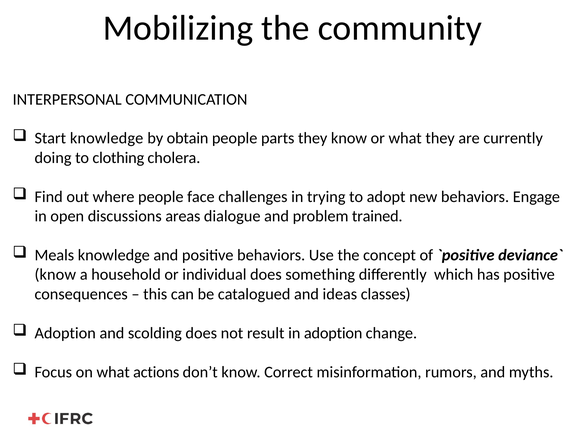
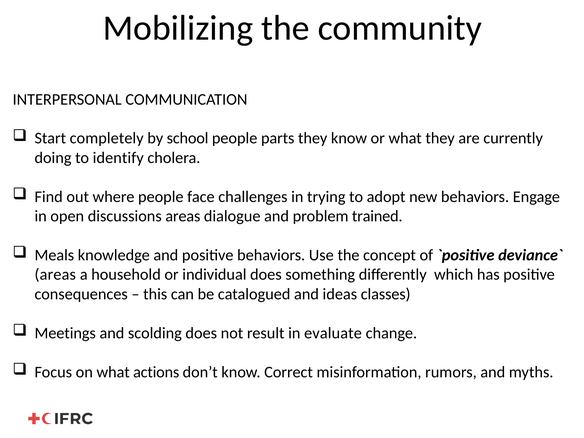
Start knowledge: knowledge -> completely (107, 138)
obtain: obtain -> school (188, 138)
clothing: clothing -> identify (118, 158)
know: know -> areas (55, 275)
Adoption: Adoption -> Meetings (65, 333)
in adoption: adoption -> evaluate (333, 333)
